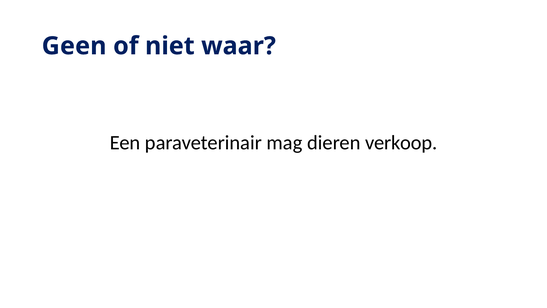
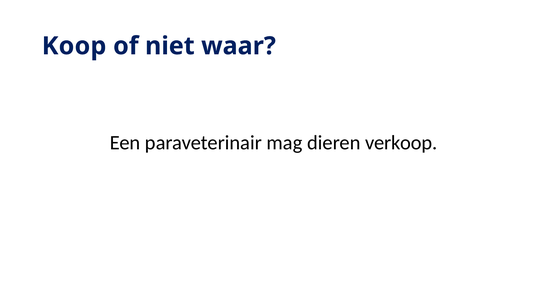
Geen: Geen -> Koop (74, 46)
